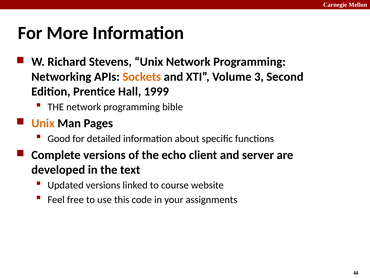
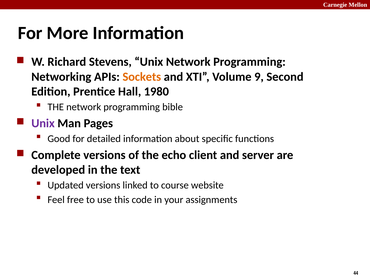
3: 3 -> 9 (259, 77)
1999: 1999 -> 1980 (156, 91)
Unix colour: orange -> purple (43, 123)
